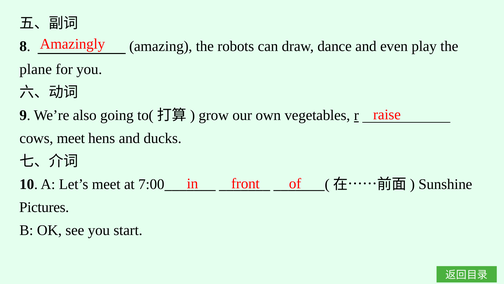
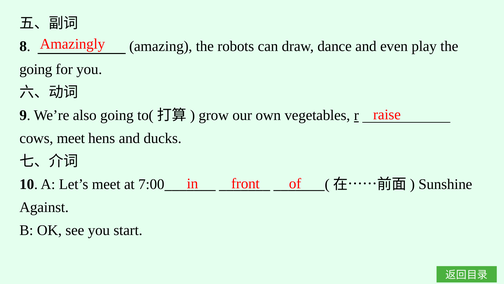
plane: plane -> going (36, 69)
Pictures: Pictures -> Against (44, 207)
